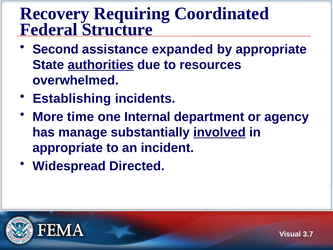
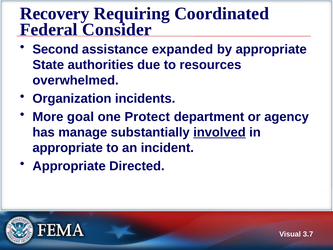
Structure: Structure -> Consider (117, 30)
authorities underline: present -> none (101, 65)
Establishing: Establishing -> Organization (72, 98)
time: time -> goal (80, 117)
Internal: Internal -> Protect (147, 117)
Widespread: Widespread -> Appropriate (69, 166)
